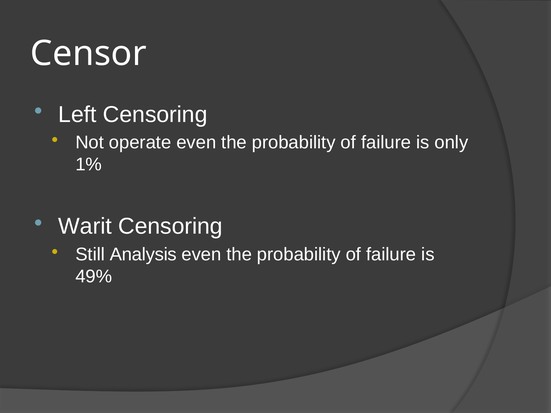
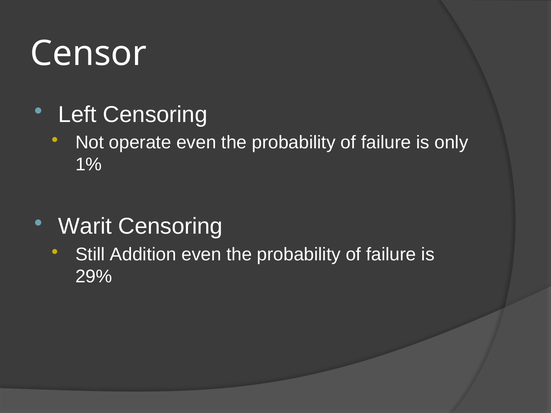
Analysis: Analysis -> Addition (143, 255)
49%: 49% -> 29% (94, 277)
